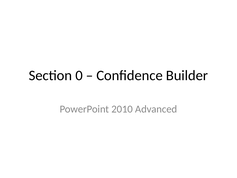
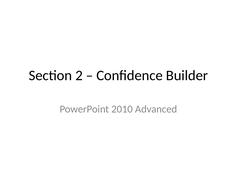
0: 0 -> 2 (79, 75)
